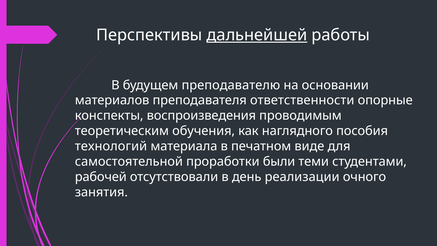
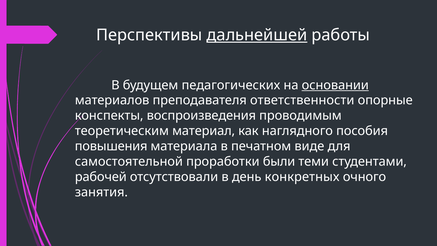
преподавателю: преподавателю -> педагогических (231, 85)
основании underline: none -> present (335, 85)
обучения: обучения -> материал (204, 131)
технологий: технологий -> повышения (111, 146)
реализации: реализации -> конкретных (302, 177)
